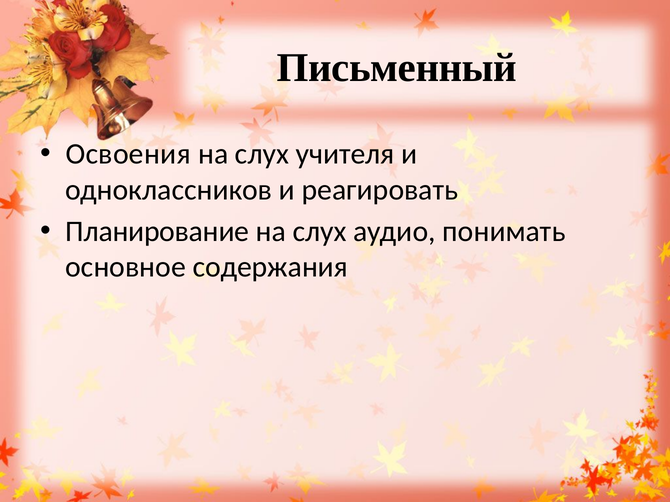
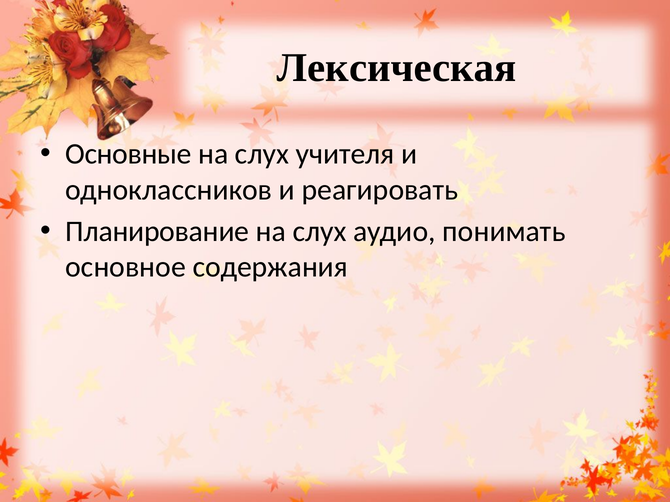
Письменный: Письменный -> Лексическая (397, 68)
Освоения: Освоения -> Основные (128, 154)
